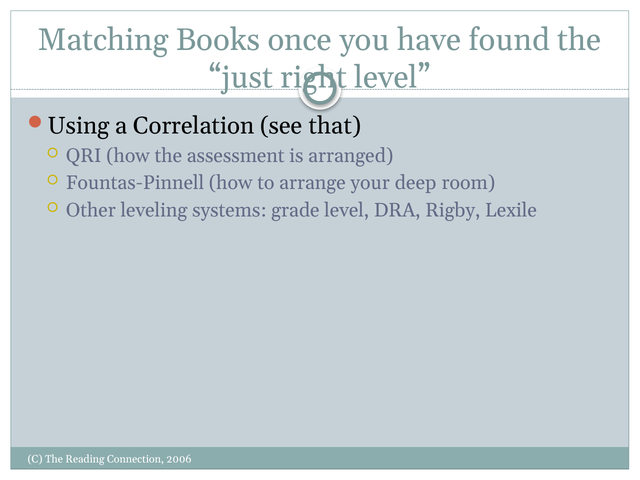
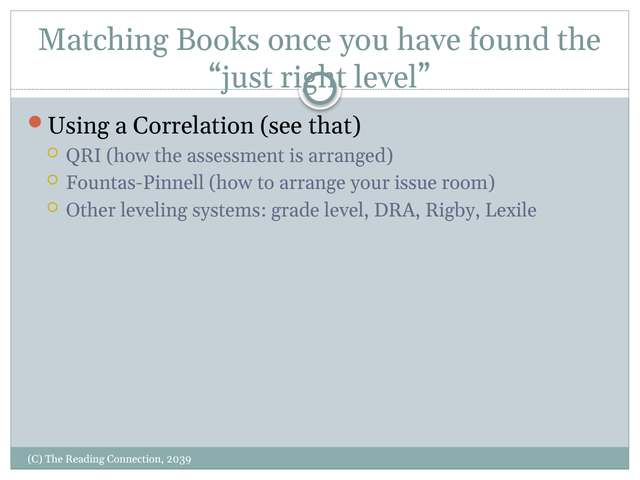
deep: deep -> issue (416, 183)
2006: 2006 -> 2039 (179, 459)
